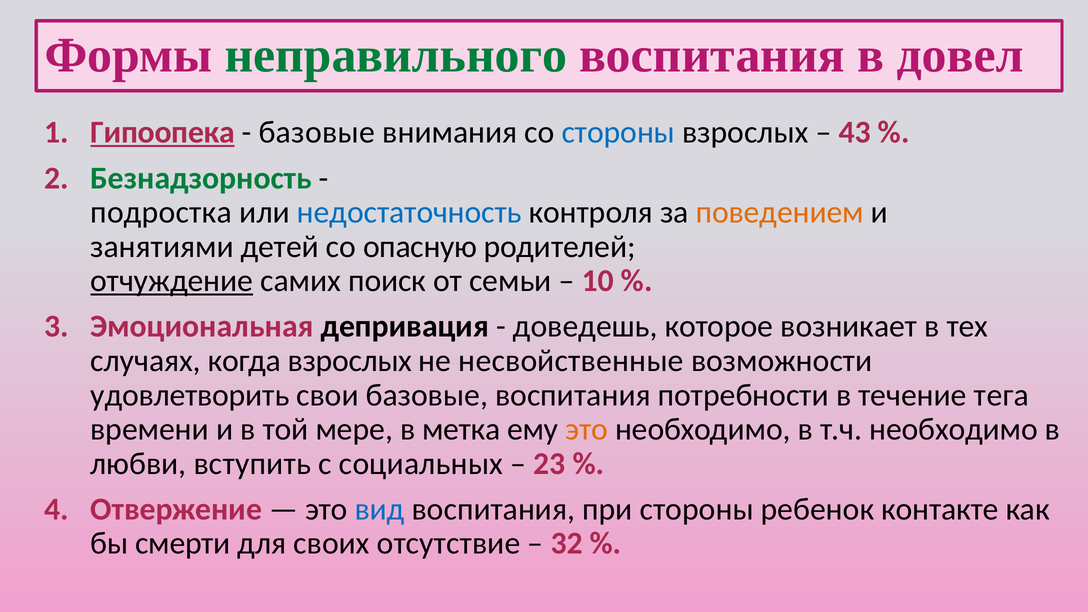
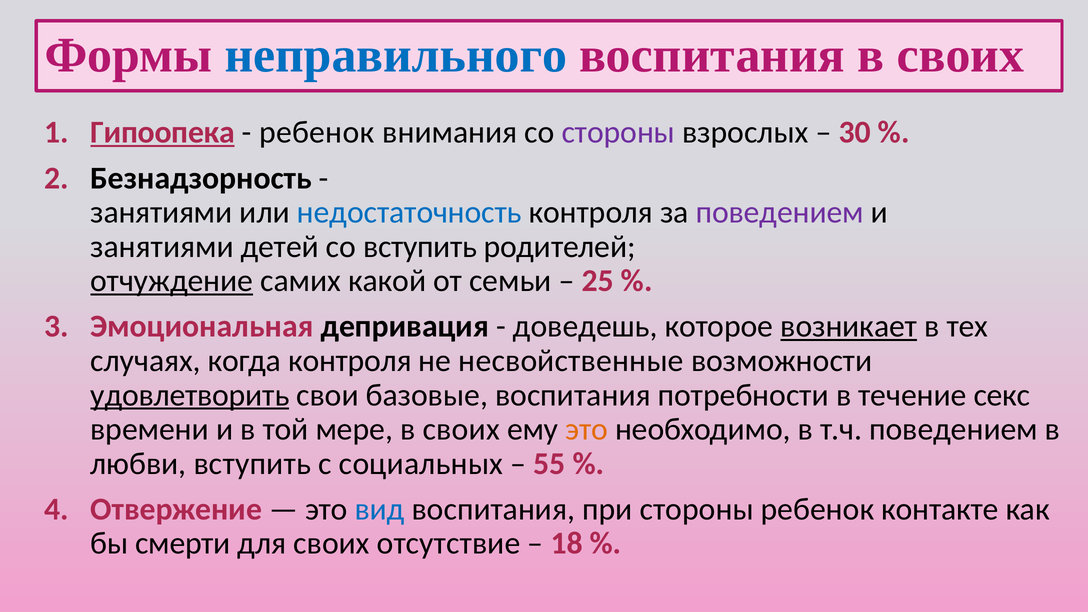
неправильного colour: green -> blue (396, 55)
воспитания в довел: довел -> своих (960, 55)
базовые: базовые -> ребенок (317, 132)
стороны colour: blue -> purple (618, 132)
43: 43 -> 30 (855, 132)
Безнадзорность colour: green -> black (201, 178)
подростка: подростка -> занятиями (161, 212)
поведением colour: orange -> purple (780, 212)
со опасную: опасную -> вступить (420, 247)
поиск: поиск -> какой (387, 281)
10: 10 -> 25 (598, 281)
возникает underline: none -> present (849, 326)
когда взрослых: взрослых -> контроля (350, 361)
удовлетворить underline: none -> present (190, 395)
тега: тега -> секс (1002, 395)
мере в метка: метка -> своих (461, 429)
т.ч необходимо: необходимо -> поведением (954, 429)
23: 23 -> 55 (549, 464)
32: 32 -> 18 (567, 544)
